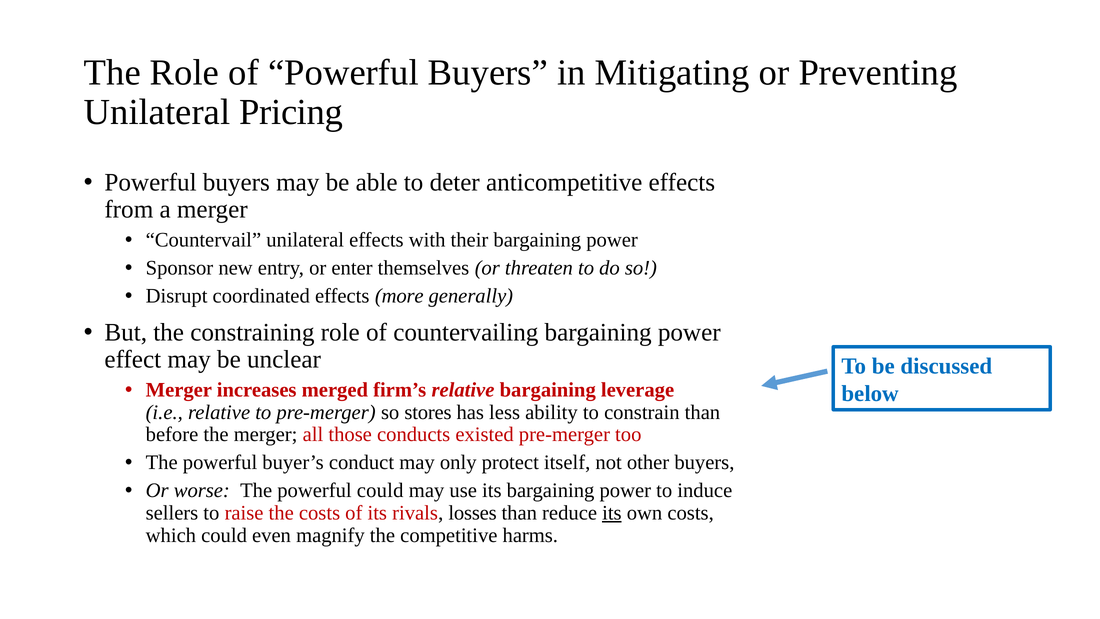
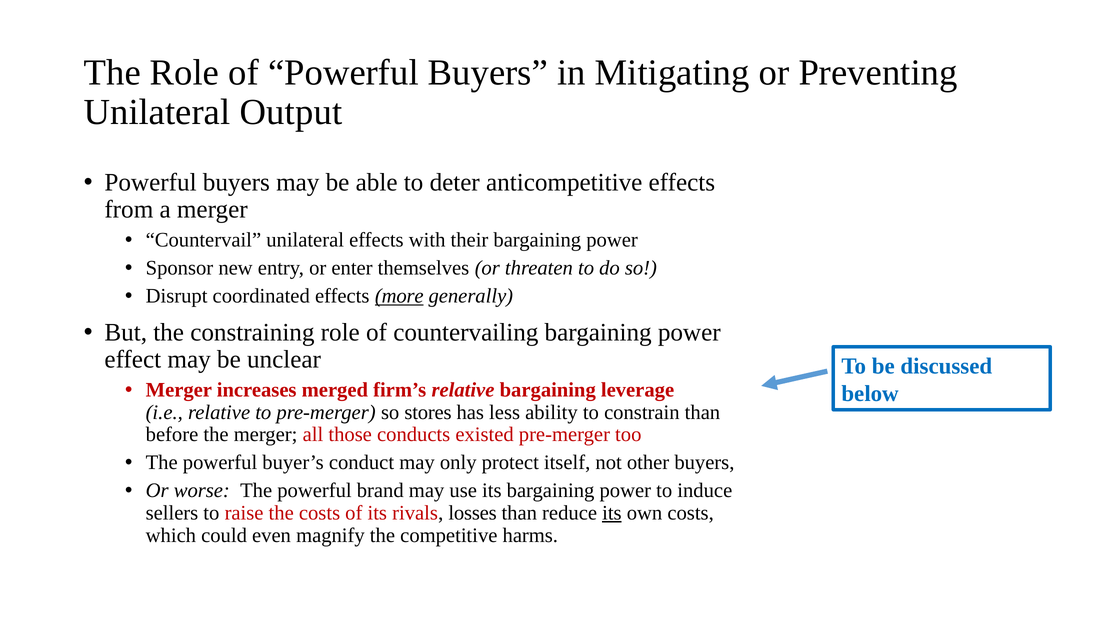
Pricing: Pricing -> Output (291, 112)
more underline: none -> present (399, 296)
powerful could: could -> brand (380, 490)
